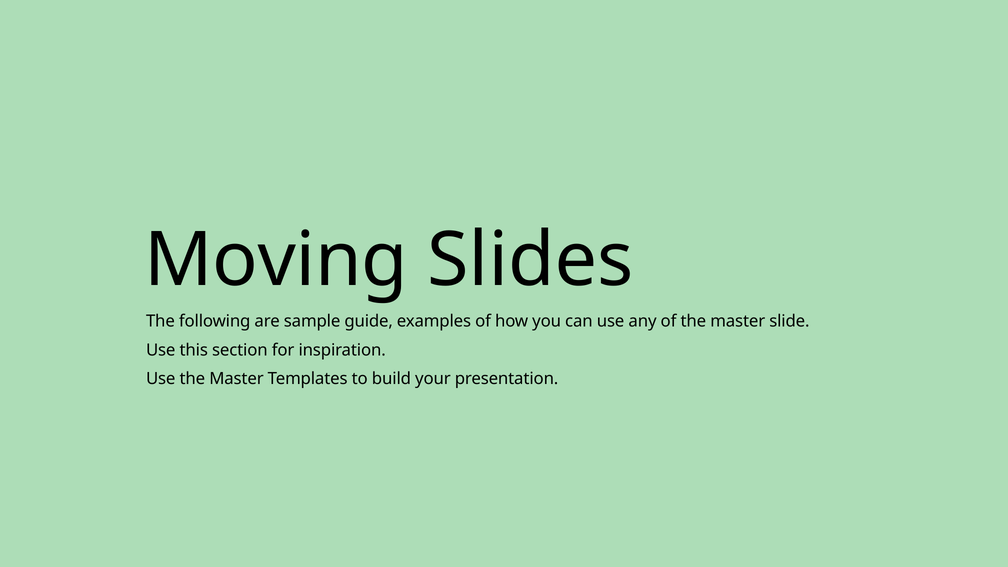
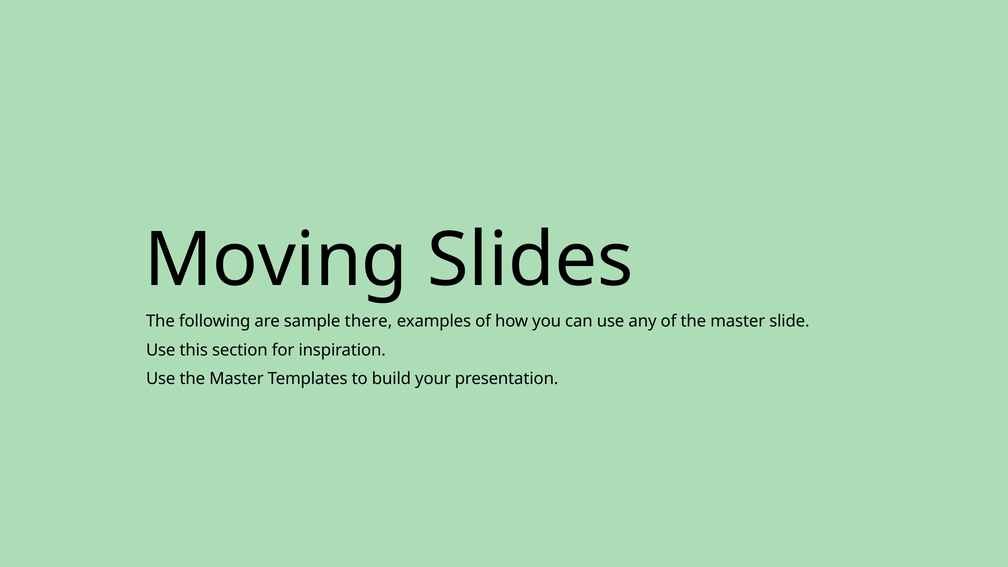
guide: guide -> there (369, 321)
